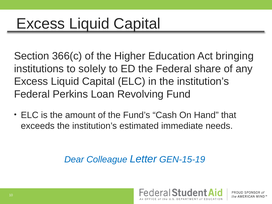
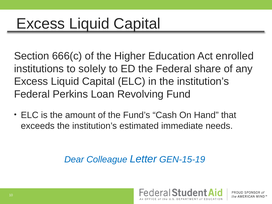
366(c: 366(c -> 666(c (67, 56)
bringing: bringing -> enrolled (235, 56)
